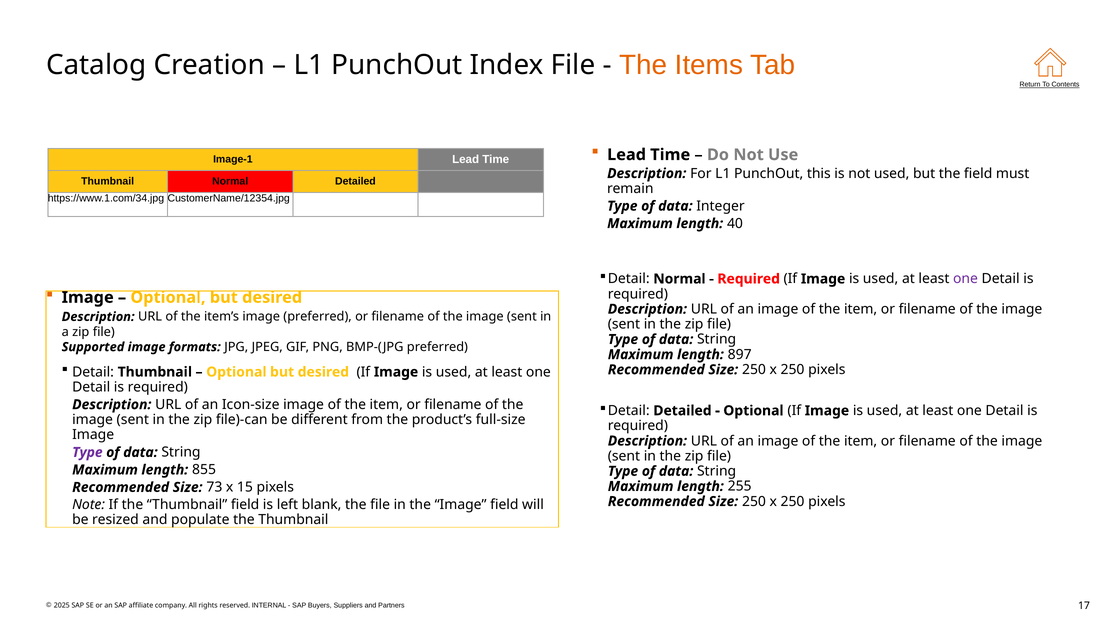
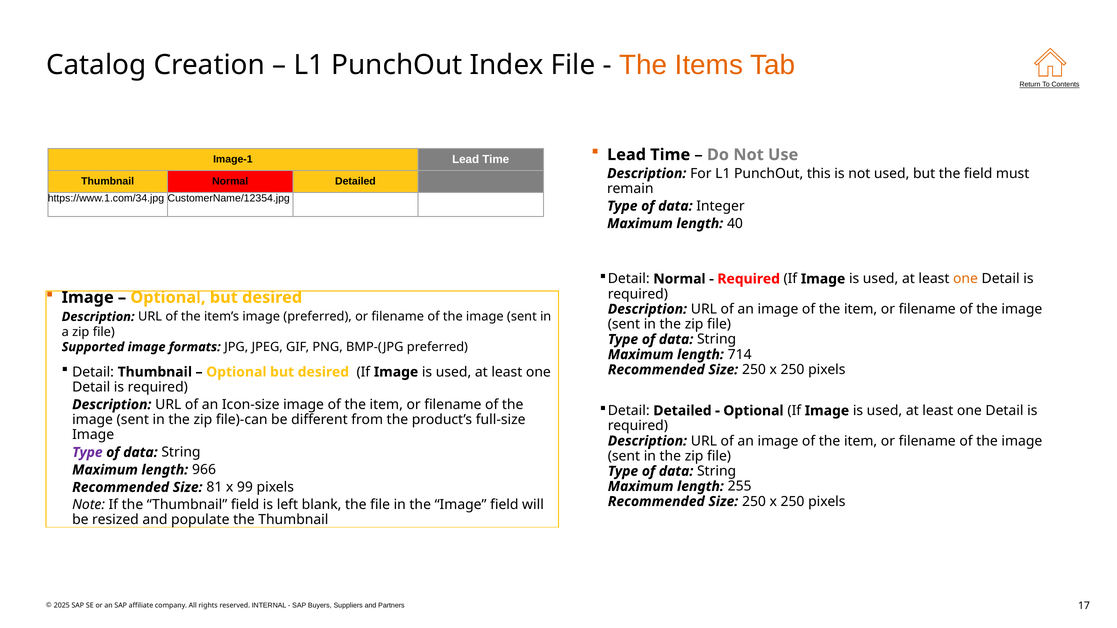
one colour: purple -> orange (965, 279)
897: 897 -> 714 (740, 355)
855: 855 -> 966 (204, 470)
73: 73 -> 81 (214, 487)
15: 15 -> 99 (245, 487)
